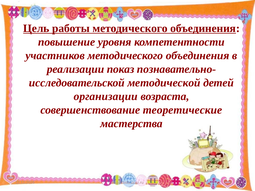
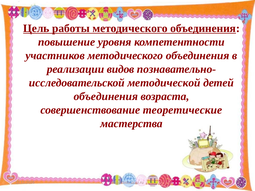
показ: показ -> видов (121, 69)
организации: организации -> объединения (106, 96)
